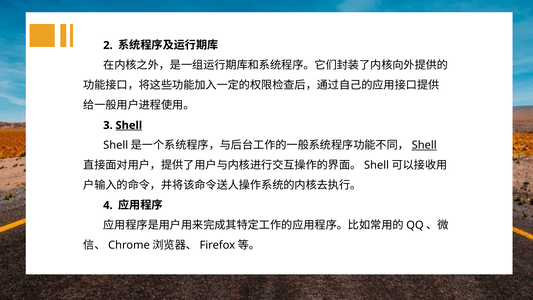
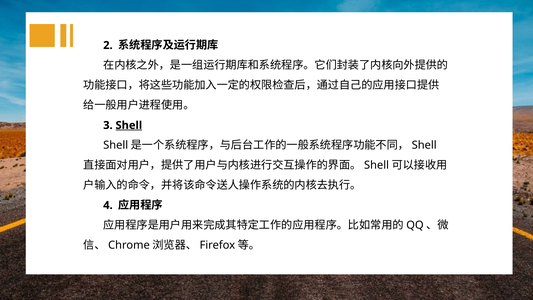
Shell underline: present -> none (424, 145)
